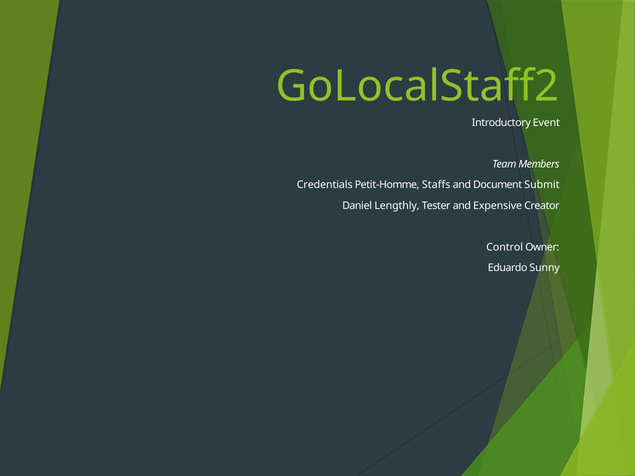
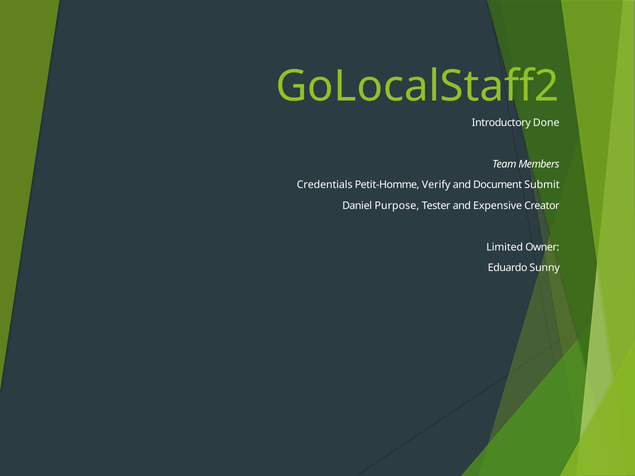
Event: Event -> Done (546, 123)
Staffs: Staffs -> Verify (436, 185)
Lengthly: Lengthly -> Purpose (397, 206)
Control: Control -> Limited (505, 247)
